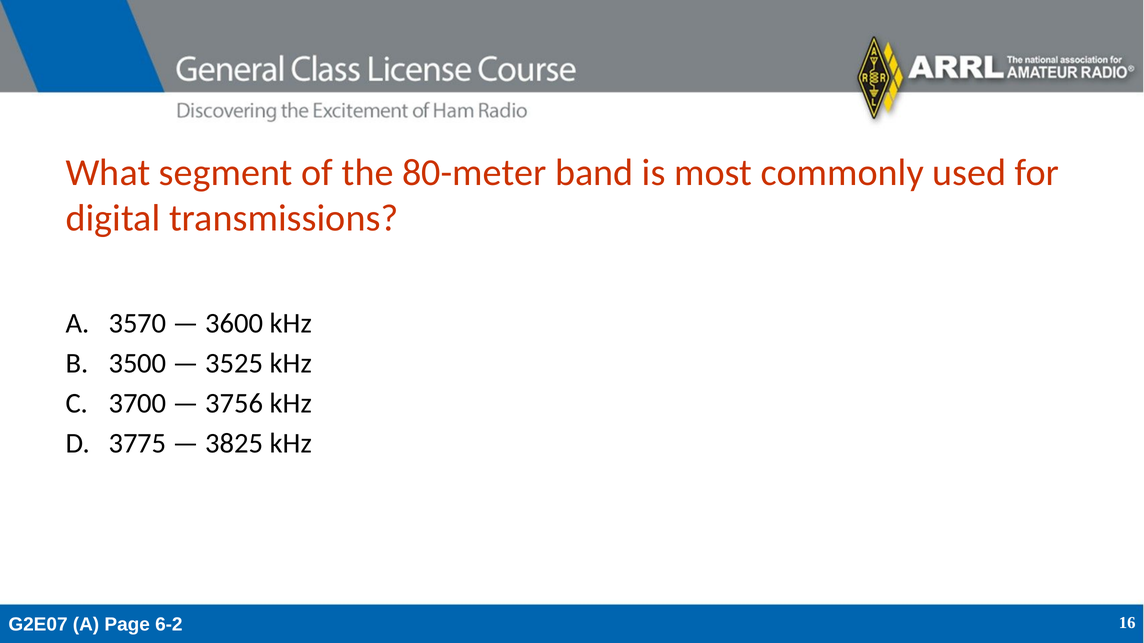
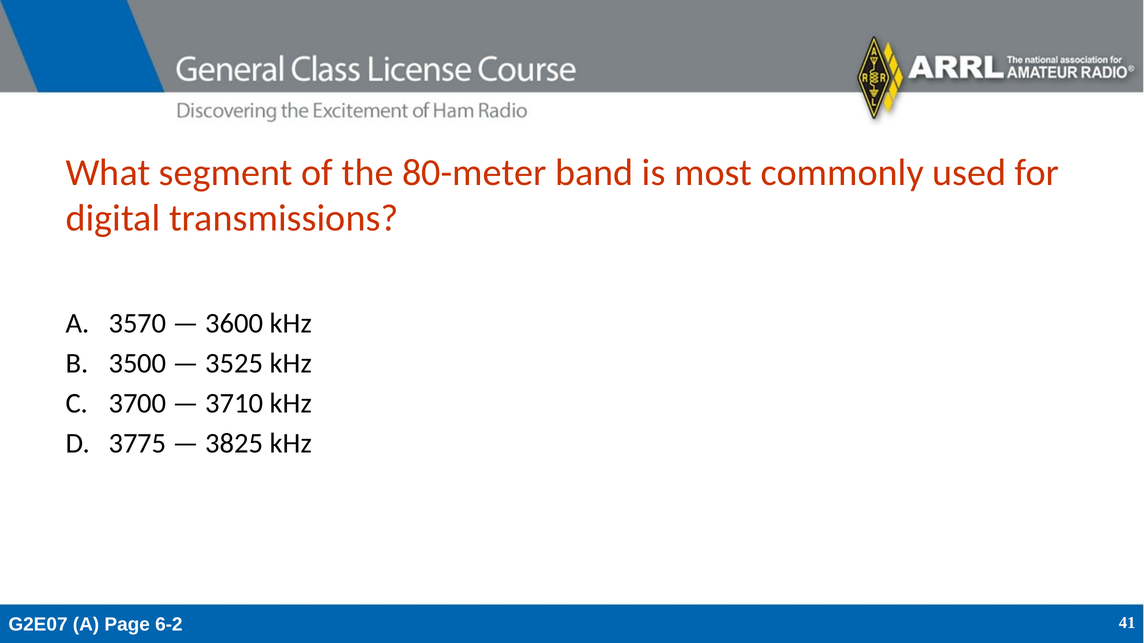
3756: 3756 -> 3710 (234, 404)
16: 16 -> 41 (1127, 623)
